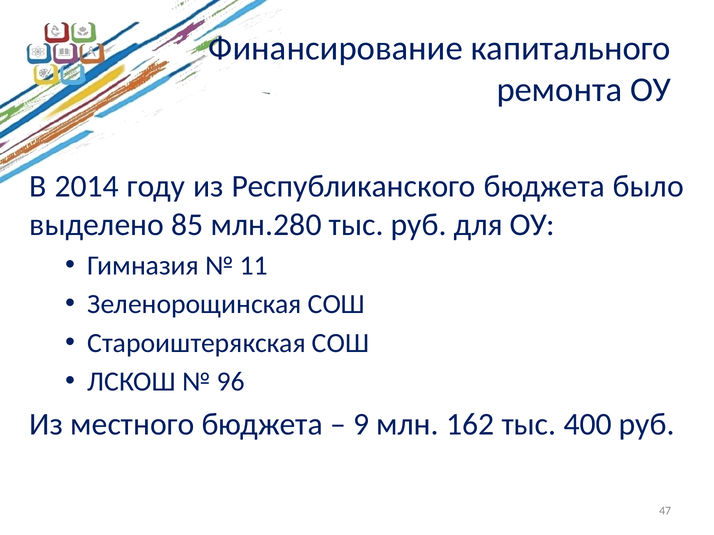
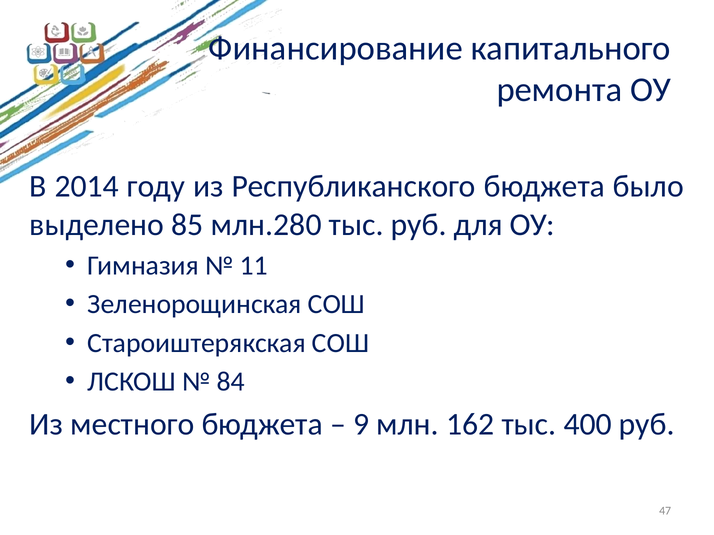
96: 96 -> 84 (231, 382)
